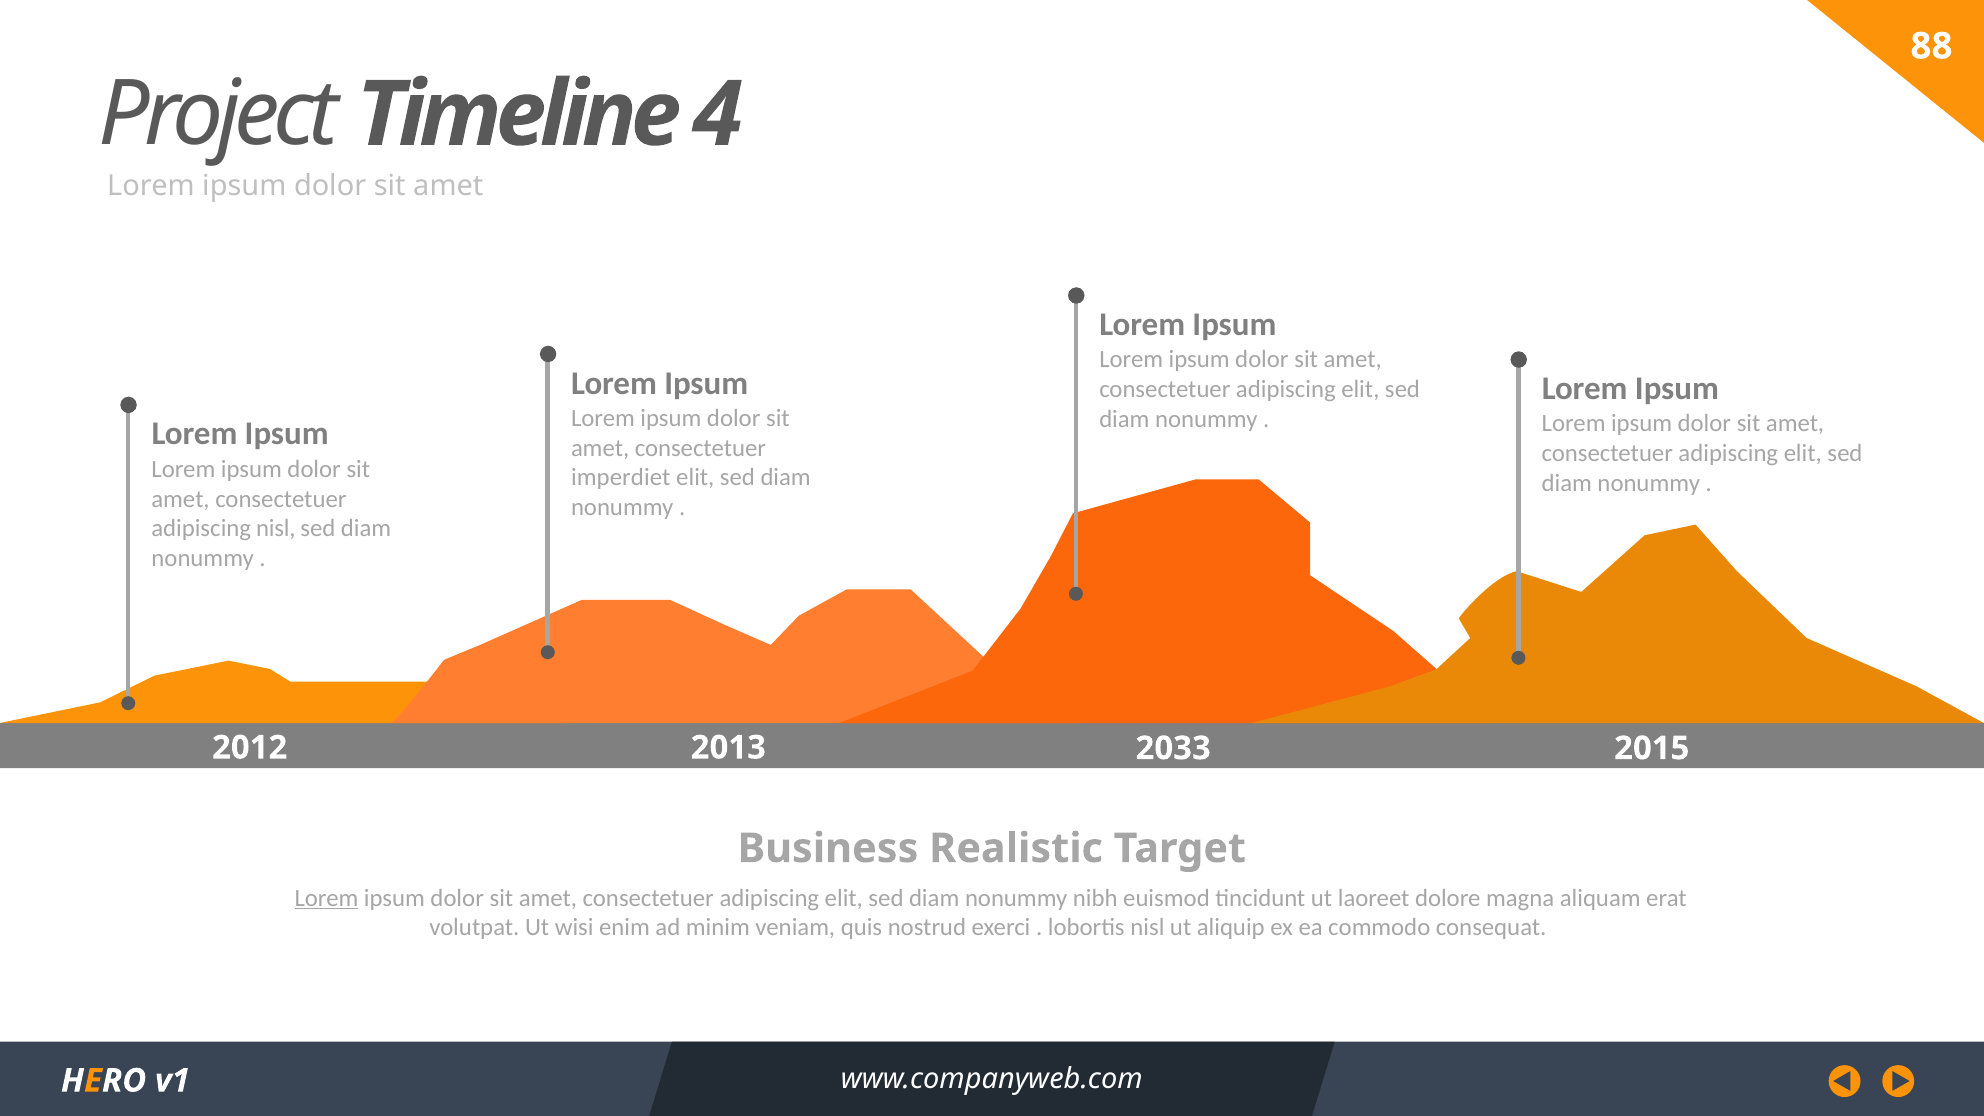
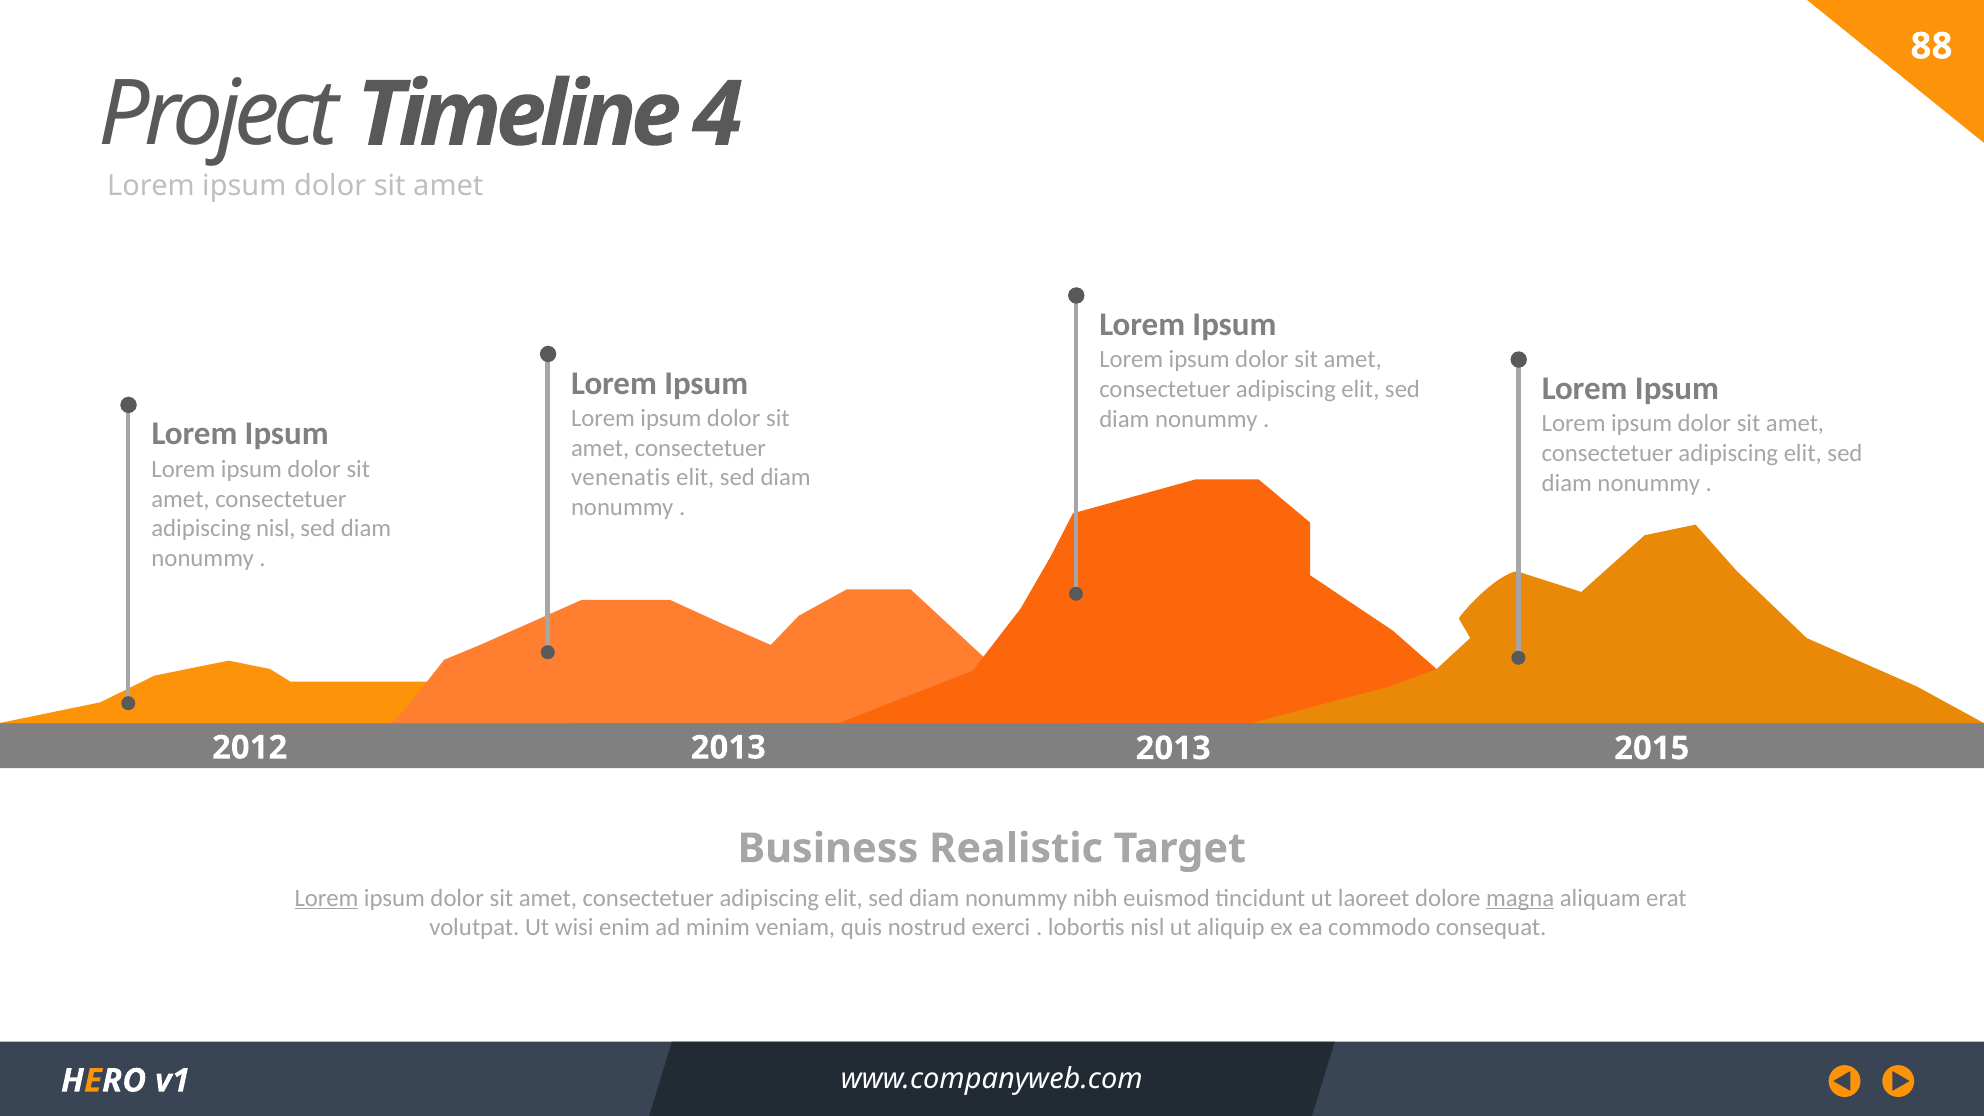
imperdiet: imperdiet -> venenatis (621, 478)
2013 2033: 2033 -> 2013 (1173, 748)
magna underline: none -> present (1520, 898)
